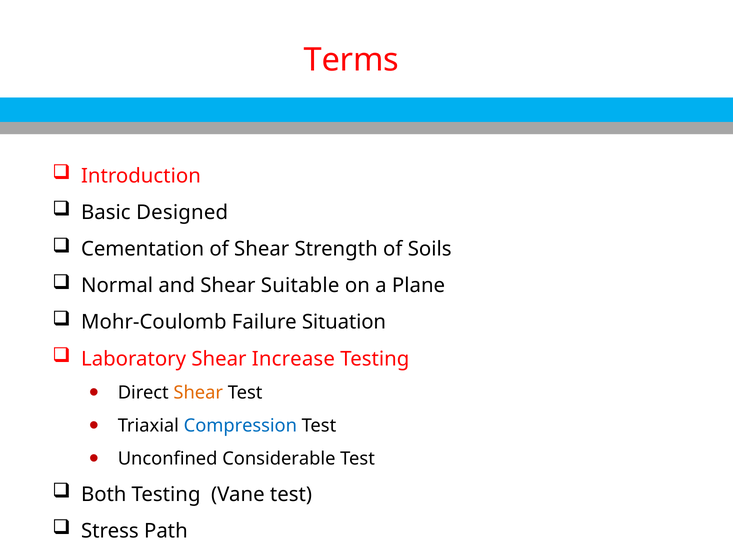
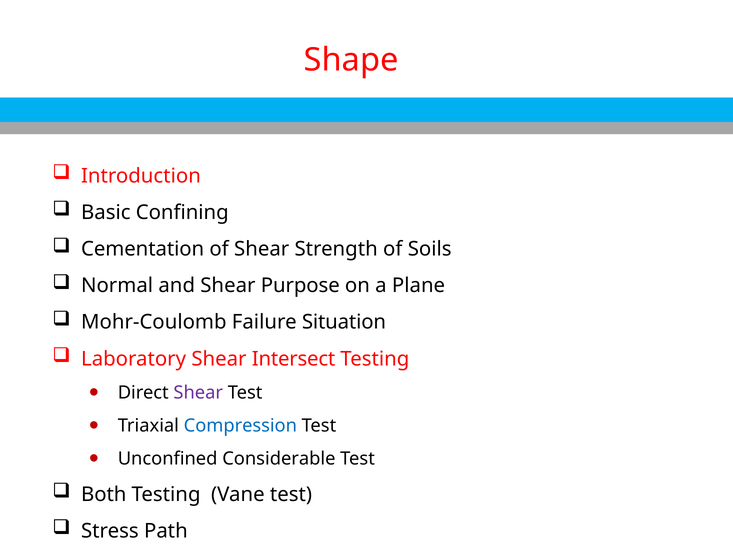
Terms: Terms -> Shape (351, 60)
Designed: Designed -> Confining (182, 213)
Suitable: Suitable -> Purpose (300, 286)
Increase: Increase -> Intersect (294, 359)
Shear colour: orange -> purple (198, 393)
